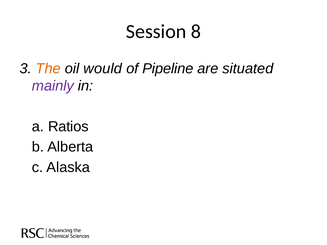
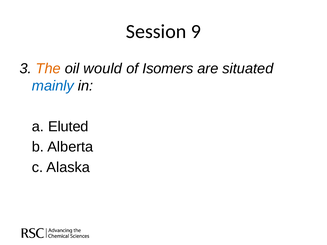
8: 8 -> 9 (196, 32)
Pipeline: Pipeline -> Isomers (168, 69)
mainly colour: purple -> blue (53, 86)
Ratios: Ratios -> Eluted (68, 127)
